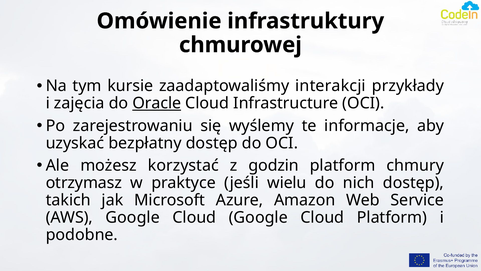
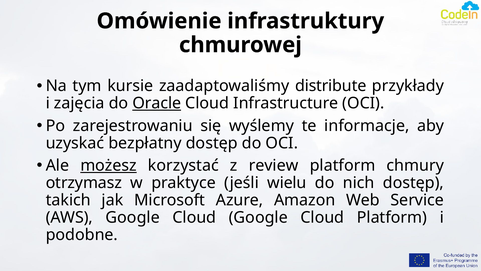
interakcji: interakcji -> distribute (331, 86)
możesz underline: none -> present (109, 165)
godzin: godzin -> review (274, 165)
